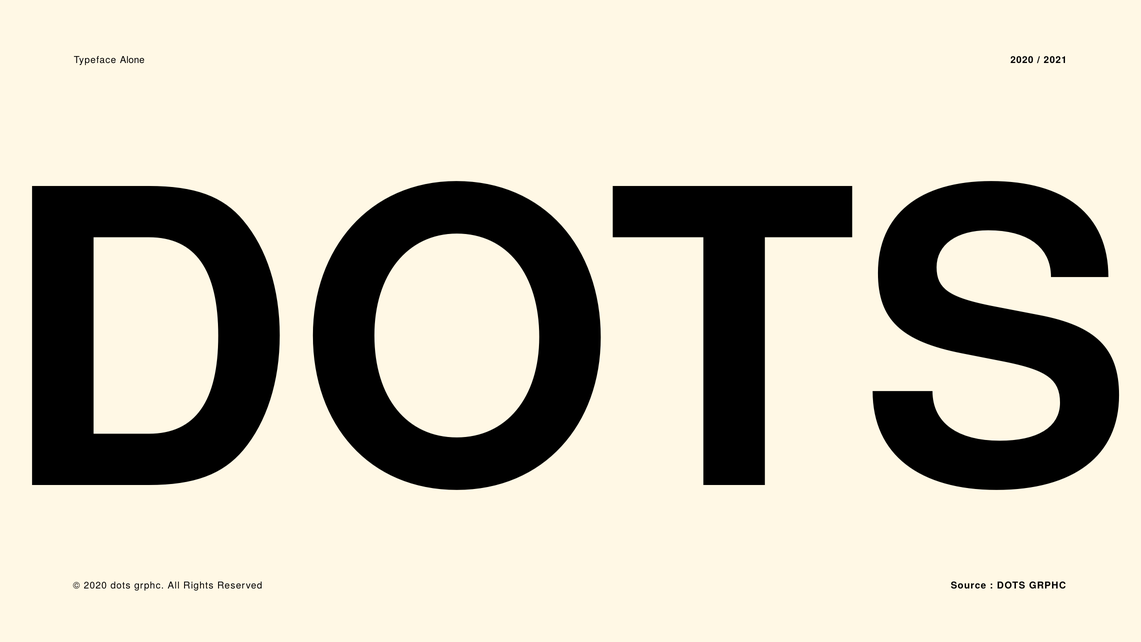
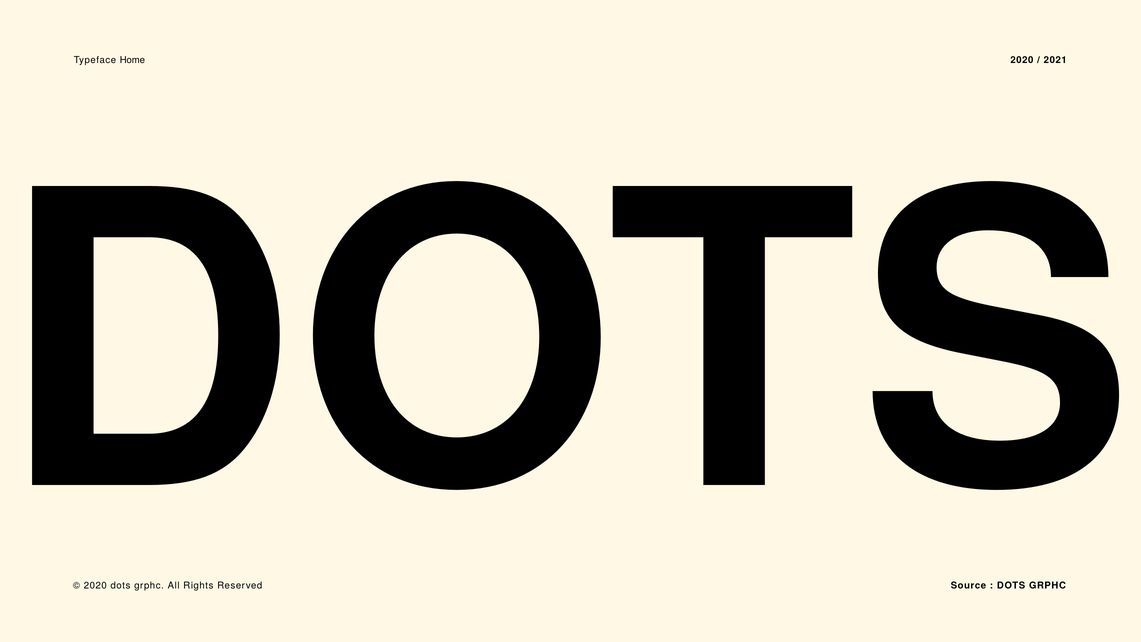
Alone: Alone -> Home (132, 60)
